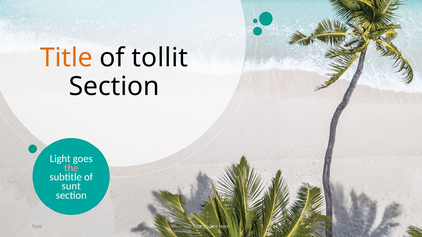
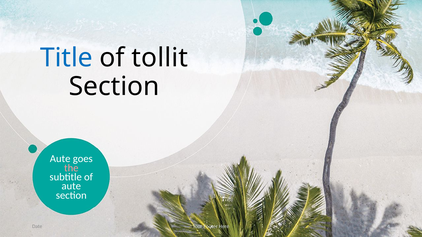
Title colour: orange -> blue (66, 58)
Light: Light -> Aute (60, 159)
sunt: sunt -> aute (71, 186)
